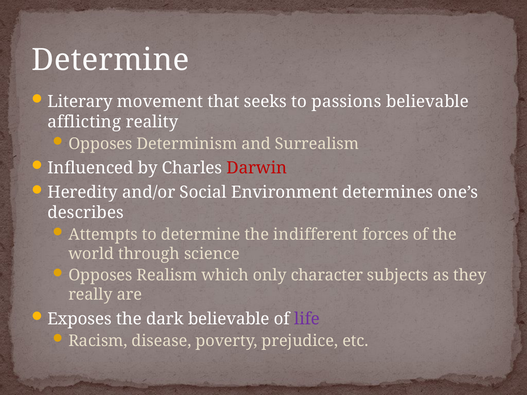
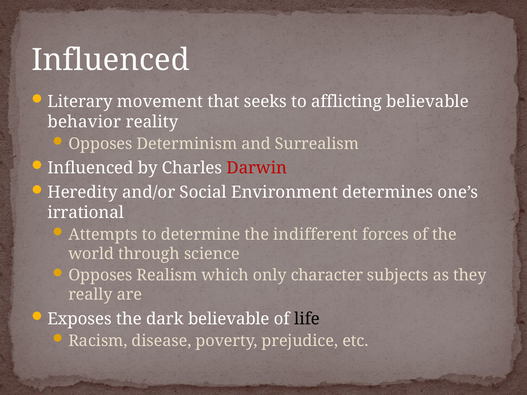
Determine: Determine -> Influenced (111, 60)
passions: passions -> afflicting (347, 102)
afflicting: afflicting -> behavior (84, 122)
describes: describes -> irrational (86, 213)
life colour: purple -> black (307, 319)
